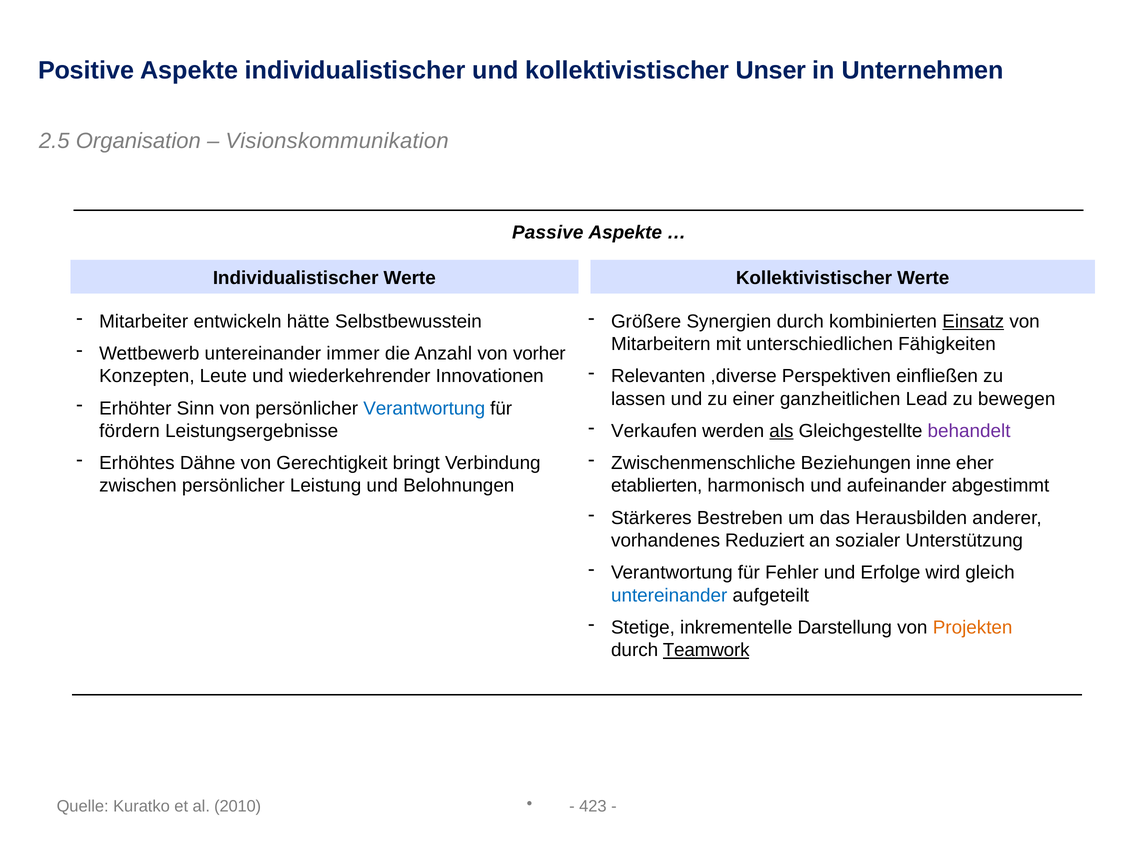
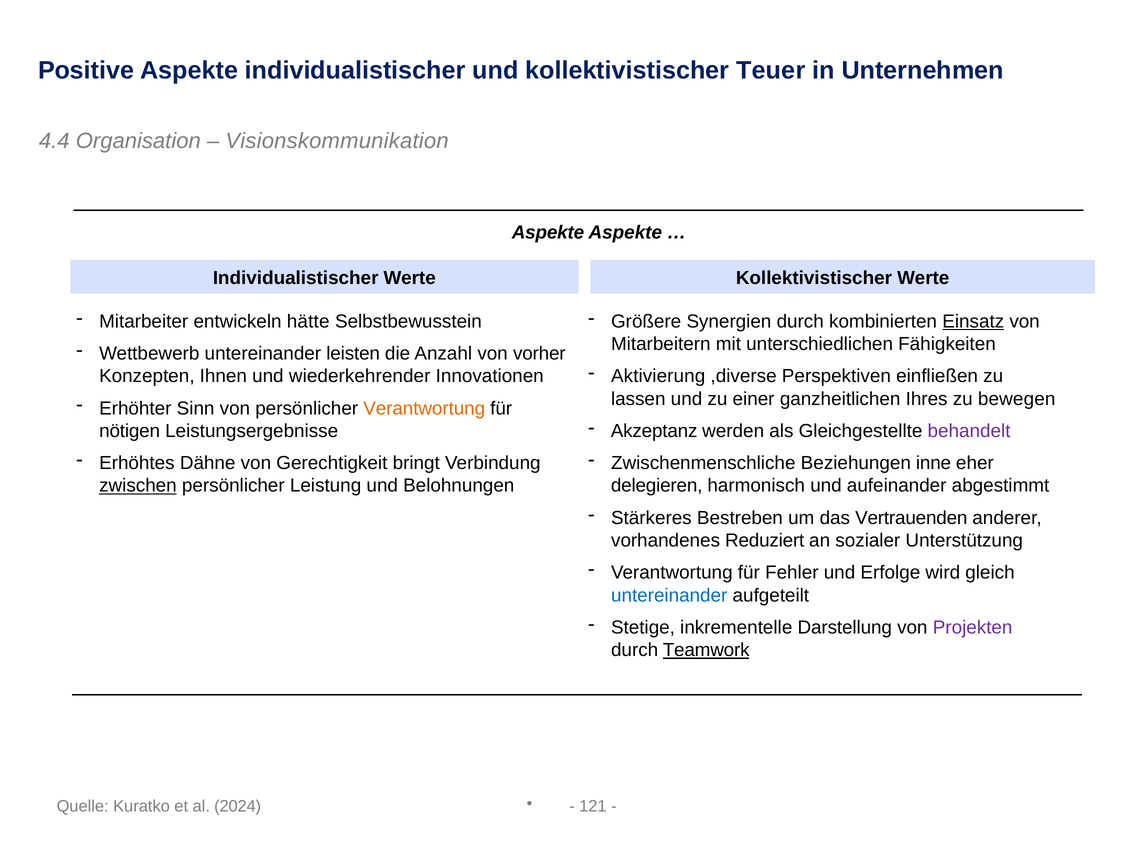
Unser: Unser -> Teuer (771, 71)
2.5: 2.5 -> 4.4 (54, 141)
Passive: Passive -> Aspekte (548, 233)
immer: immer -> leisten (353, 354)
Relevanten: Relevanten -> Aktivierung (658, 376)
Leute: Leute -> Ihnen (223, 376)
Lead: Lead -> Ihres (927, 399)
Verantwortung colour: blue -> orange (424, 409)
Verkaufen: Verkaufen -> Akzeptanz (654, 431)
als underline: present -> none (781, 431)
fördern: fördern -> nötigen (130, 431)
zwischen underline: none -> present (138, 486)
etablierten: etablierten -> delegieren (657, 486)
Herausbilden: Herausbilden -> Vertrauenden (911, 518)
Projekten colour: orange -> purple (973, 628)
423: 423 -> 121 (593, 807)
2010: 2010 -> 2024 (238, 807)
